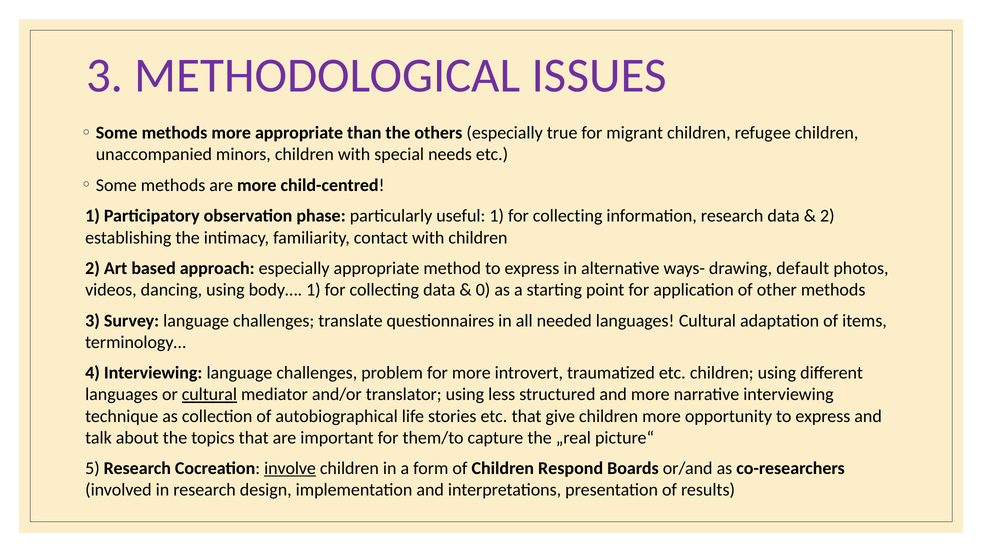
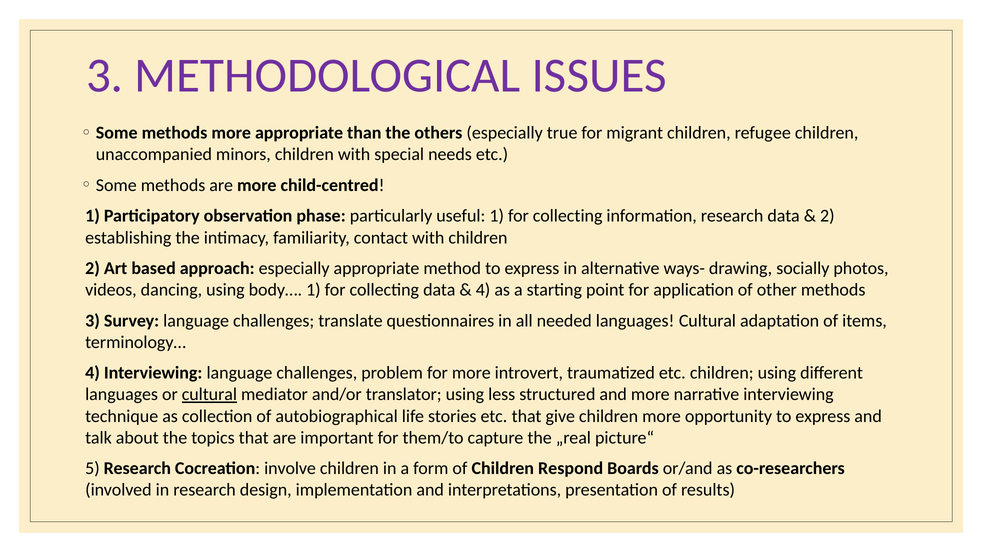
default: default -> socially (803, 269)
0: 0 -> 4 (483, 290)
involve underline: present -> none (290, 469)
